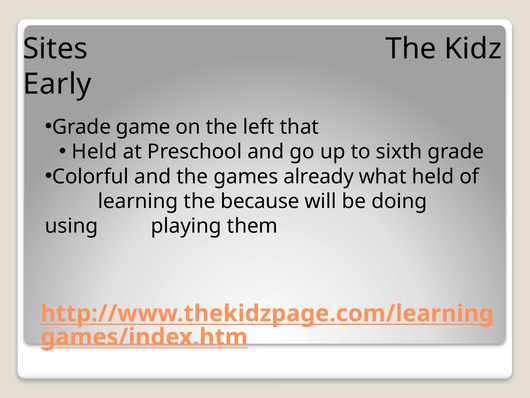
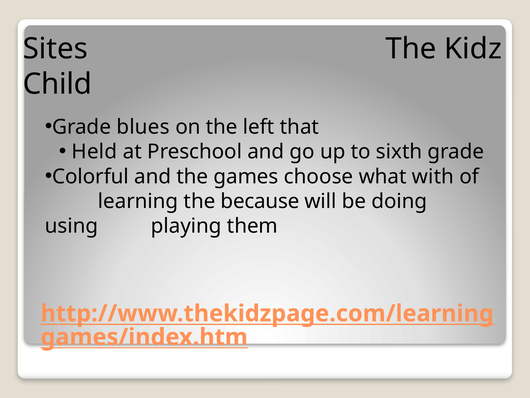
Early: Early -> Child (57, 84)
game: game -> blues (143, 127)
already: already -> choose (319, 176)
what held: held -> with (433, 176)
